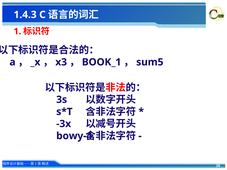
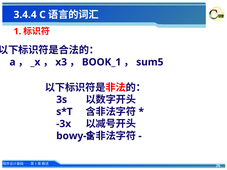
1.4.3: 1.4.3 -> 3.4.4 (25, 15)
bowy-4: bowy-4 -> bowy-5 (74, 136)
